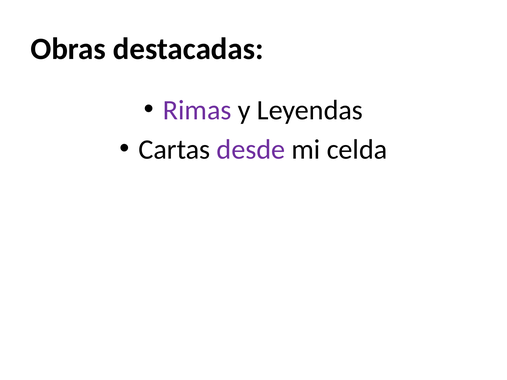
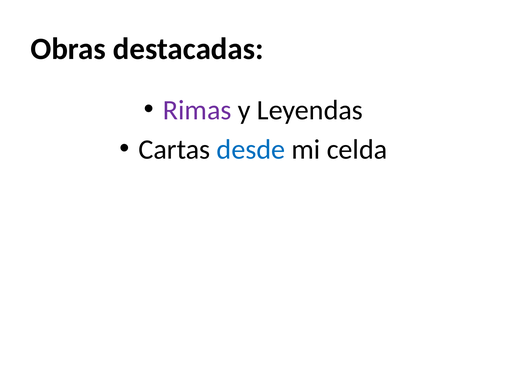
desde colour: purple -> blue (251, 150)
